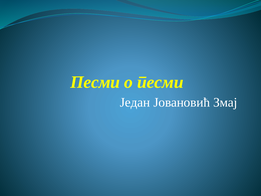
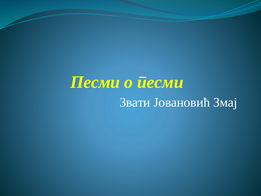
Један: Један -> Звати (135, 102)
